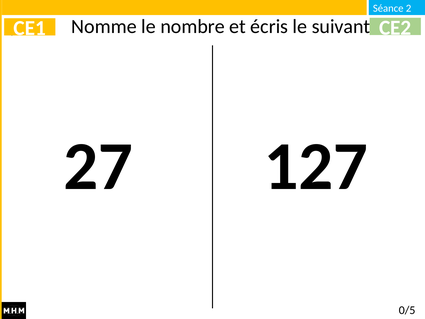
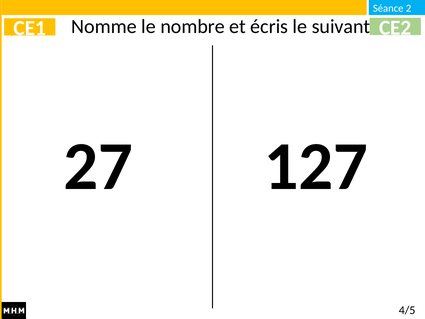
0/5: 0/5 -> 4/5 (407, 310)
